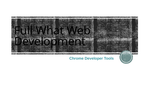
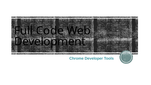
What: What -> Code (50, 31)
